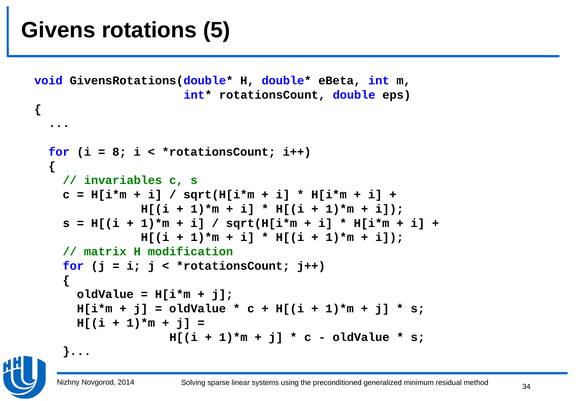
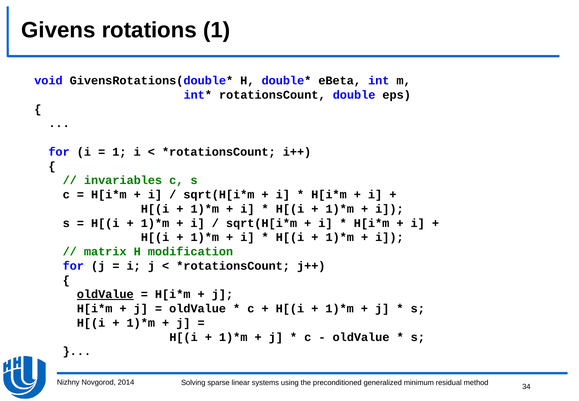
rotations 5: 5 -> 1 (217, 30)
8: 8 -> 1 (119, 152)
oldValue underline: none -> present (105, 294)
